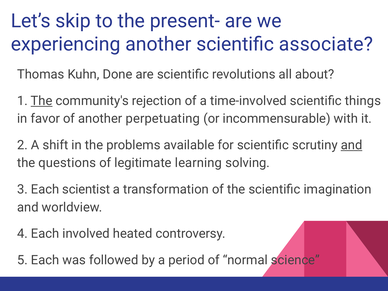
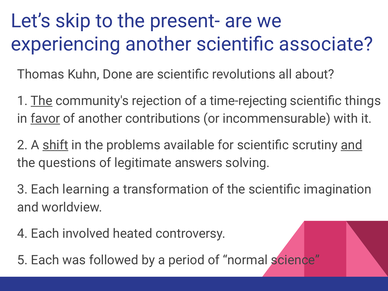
time-involved: time-involved -> time-rejecting (248, 101)
favor underline: none -> present (45, 119)
perpetuating: perpetuating -> contributions (163, 119)
shift underline: none -> present (55, 145)
learning: learning -> answers (199, 163)
scientist: scientist -> learning (86, 189)
